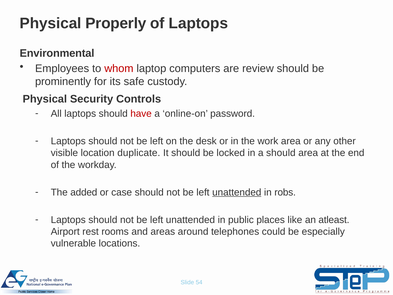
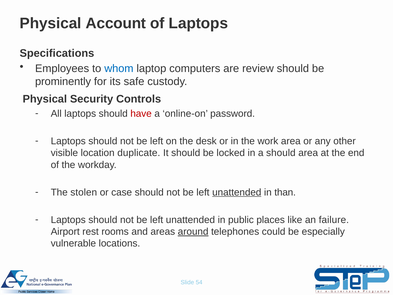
Properly: Properly -> Account (116, 23)
Environmental: Environmental -> Specifications (57, 53)
whom colour: red -> blue (119, 68)
added: added -> stolen (84, 192)
robs: robs -> than (285, 192)
atleast: atleast -> failure (334, 220)
around underline: none -> present (193, 231)
